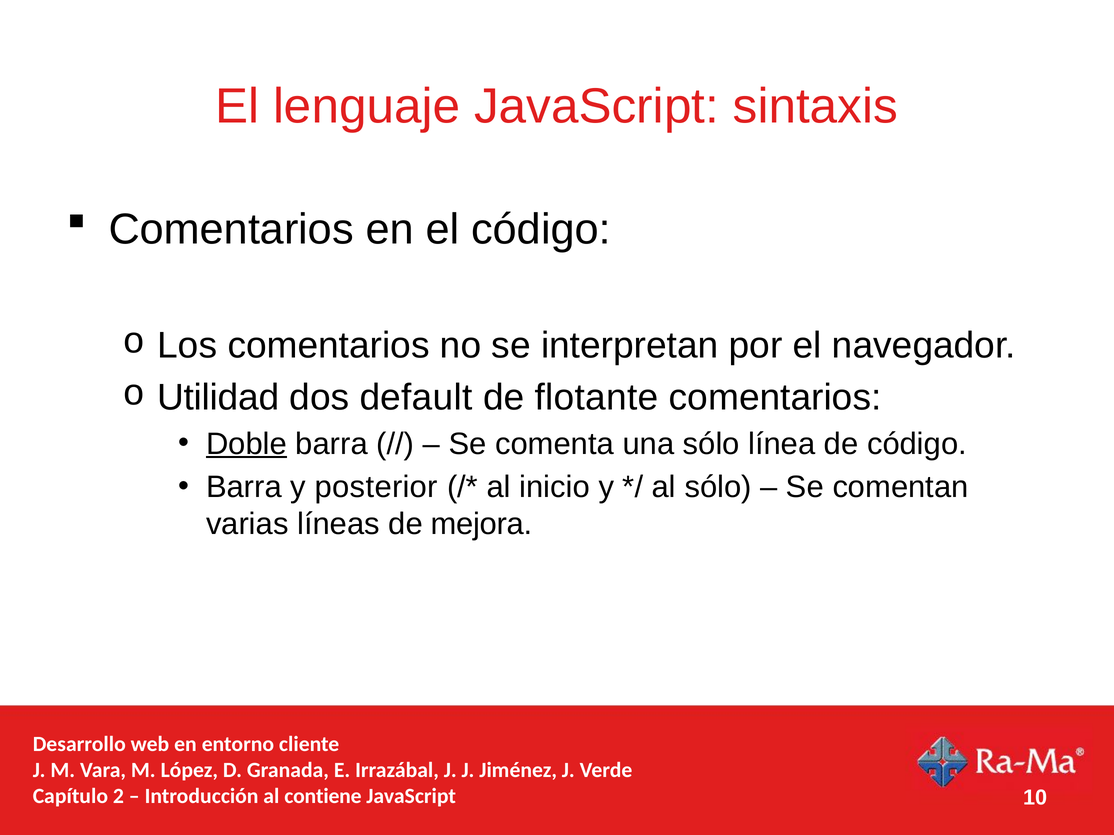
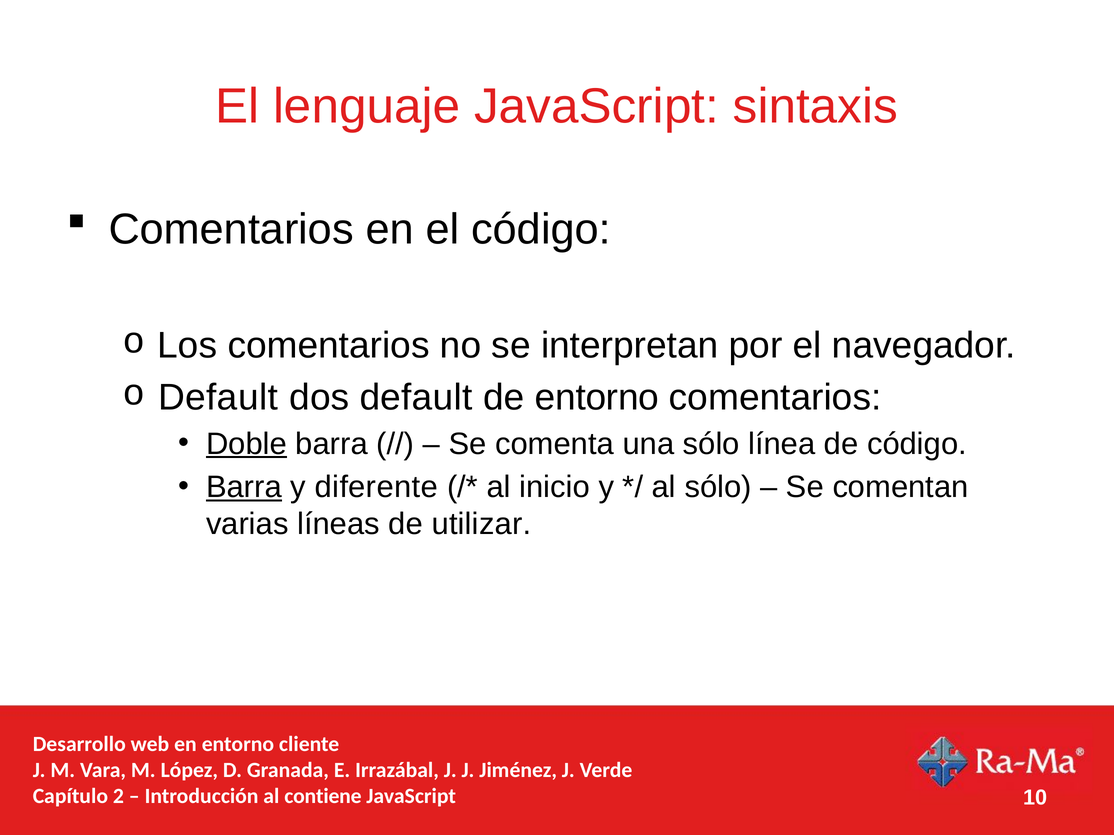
Utilidad: Utilidad -> Default (218, 398)
de flotante: flotante -> entorno (597, 398)
Barra underline: none -> present (244, 487)
posterior: posterior -> diferente (376, 487)
mejora: mejora -> utilizar (481, 525)
